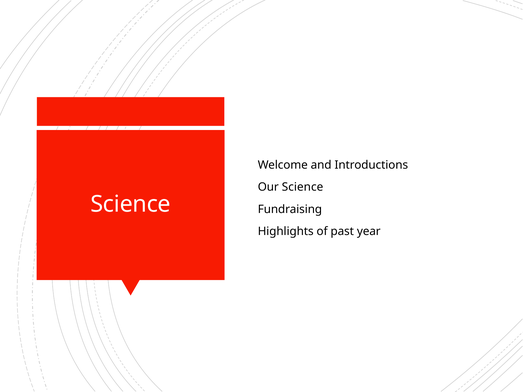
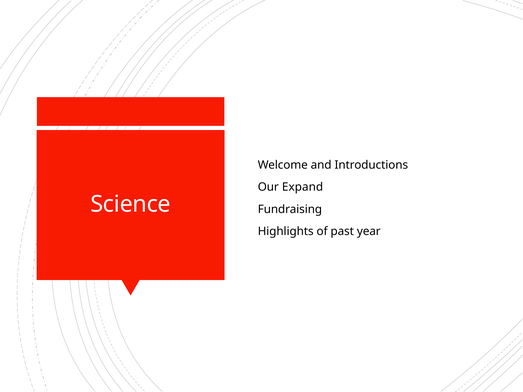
Our Science: Science -> Expand (303, 187)
